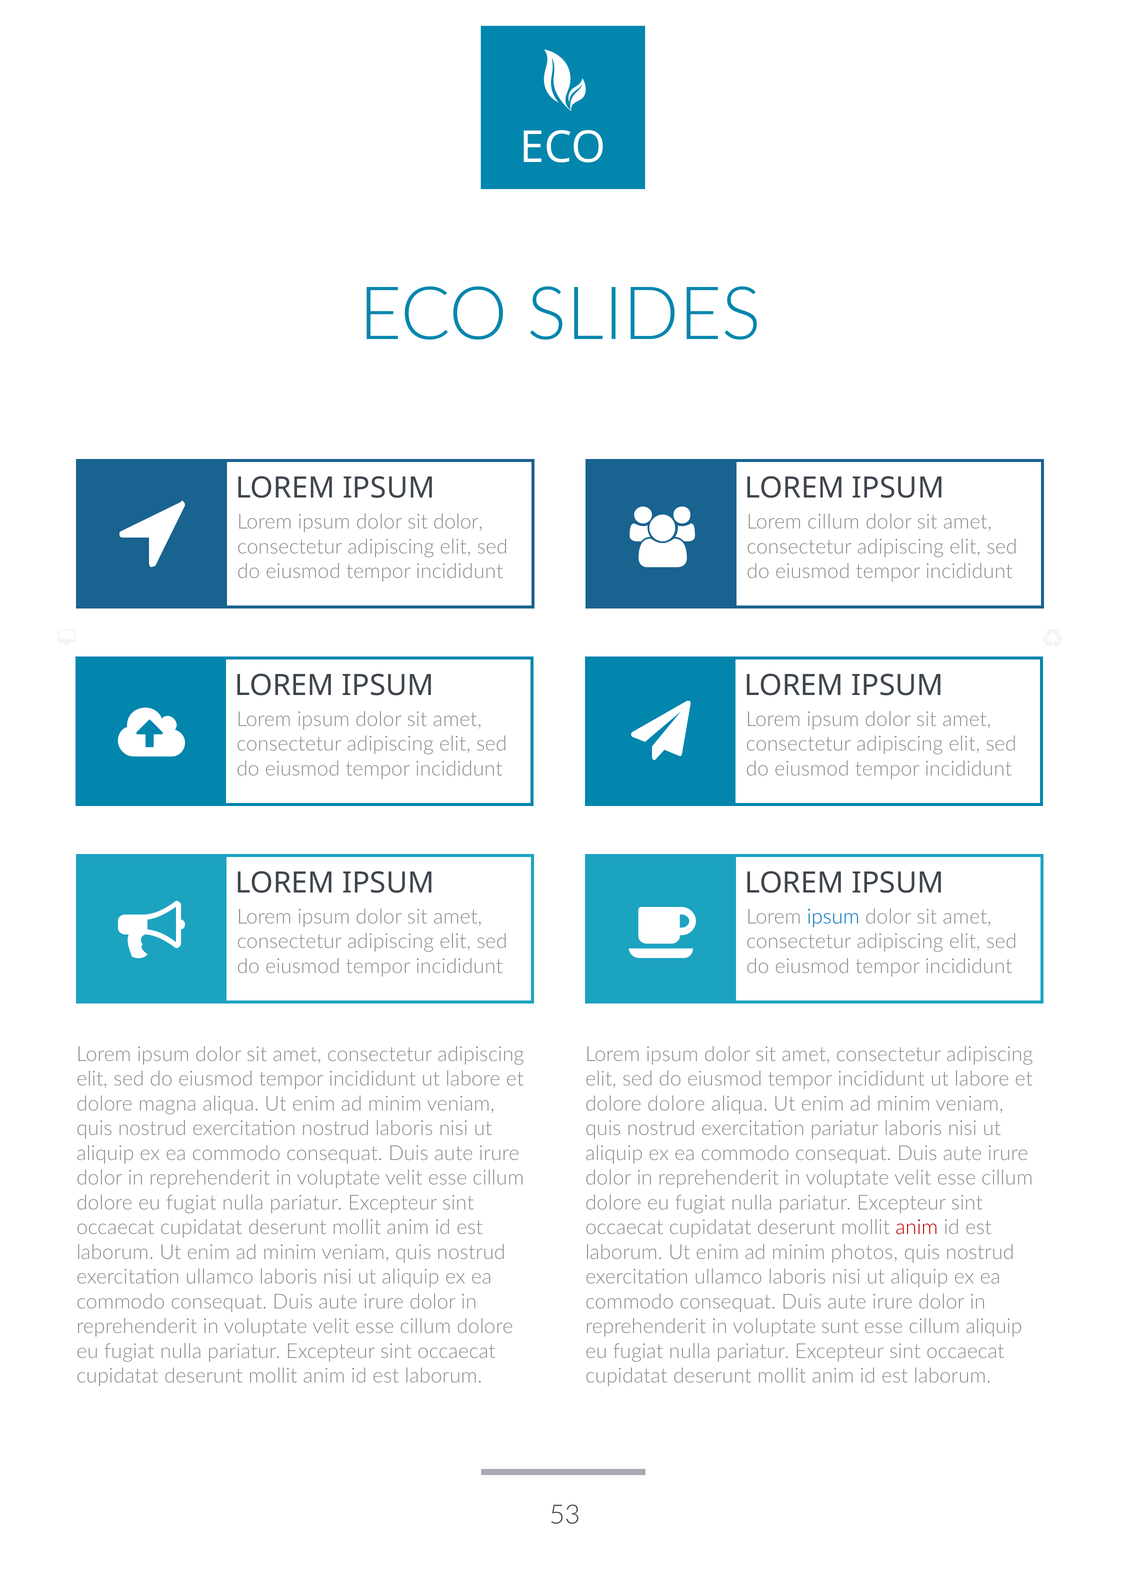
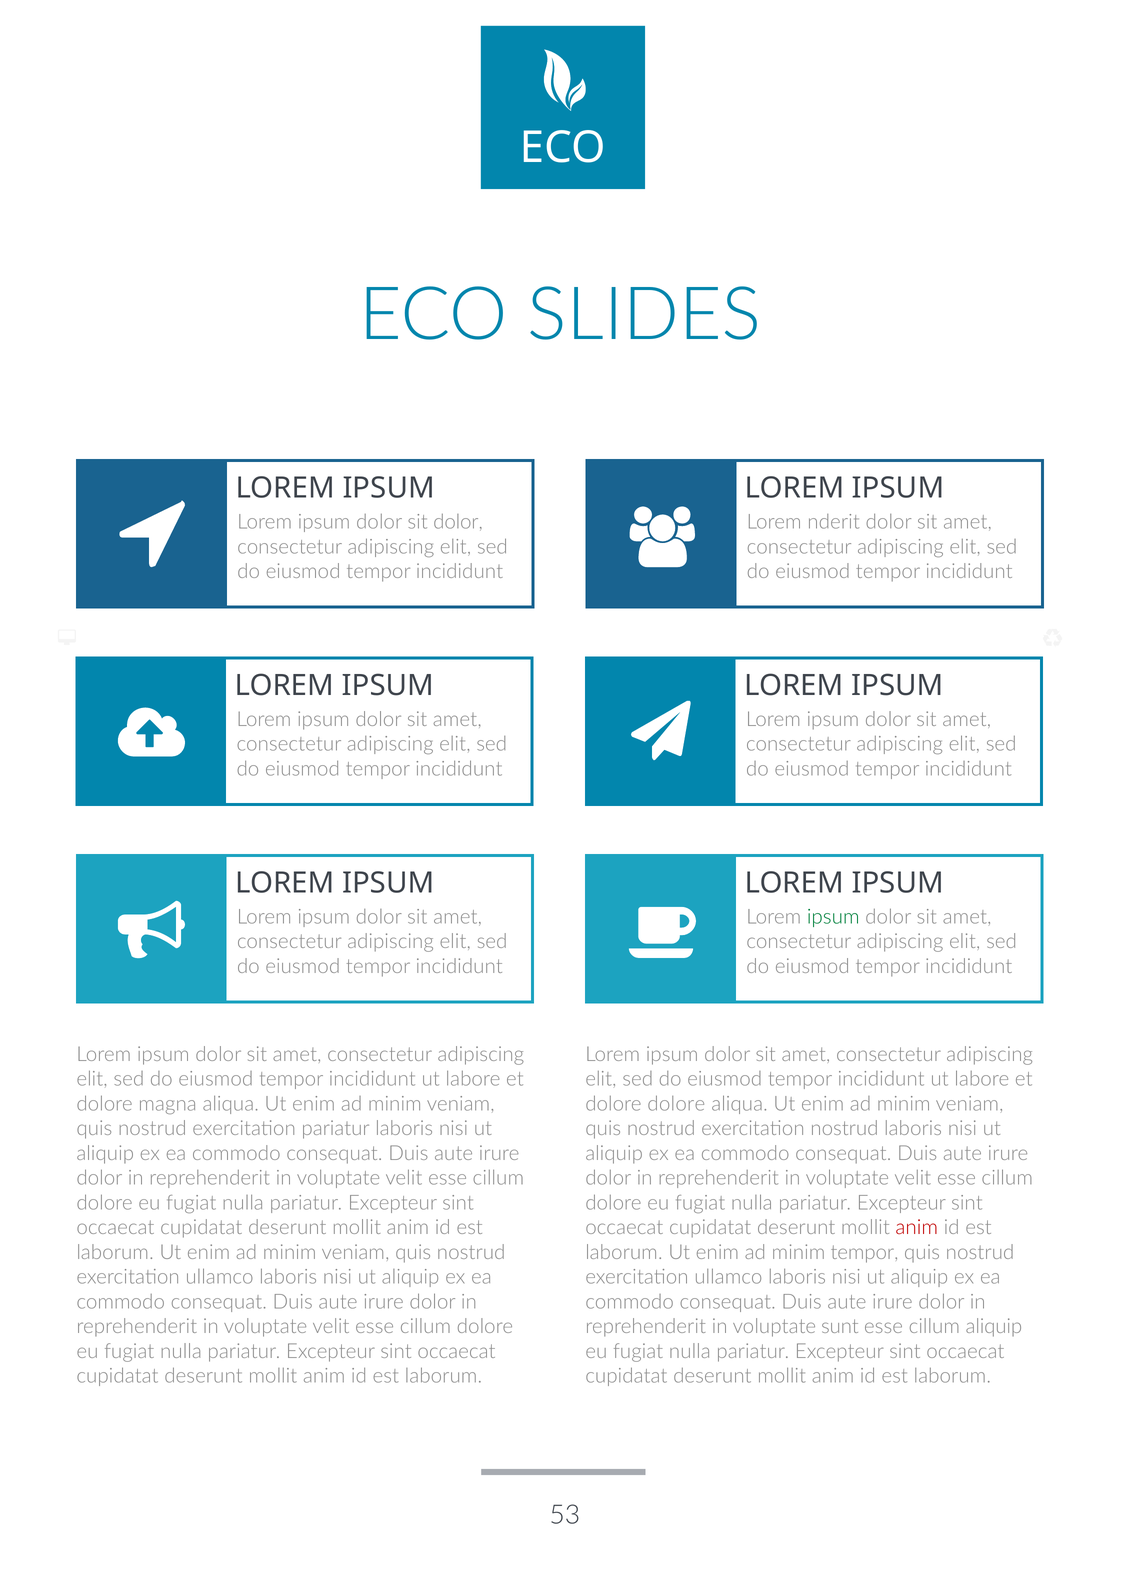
Lorem cillum: cillum -> nderit (834, 522)
ipsum colour: blue -> green (833, 917)
exercitation nostrud: nostrud -> pariatur (336, 1129)
exercitation pariatur: pariatur -> nostrud (844, 1129)
minim photos: photos -> tempor (865, 1253)
